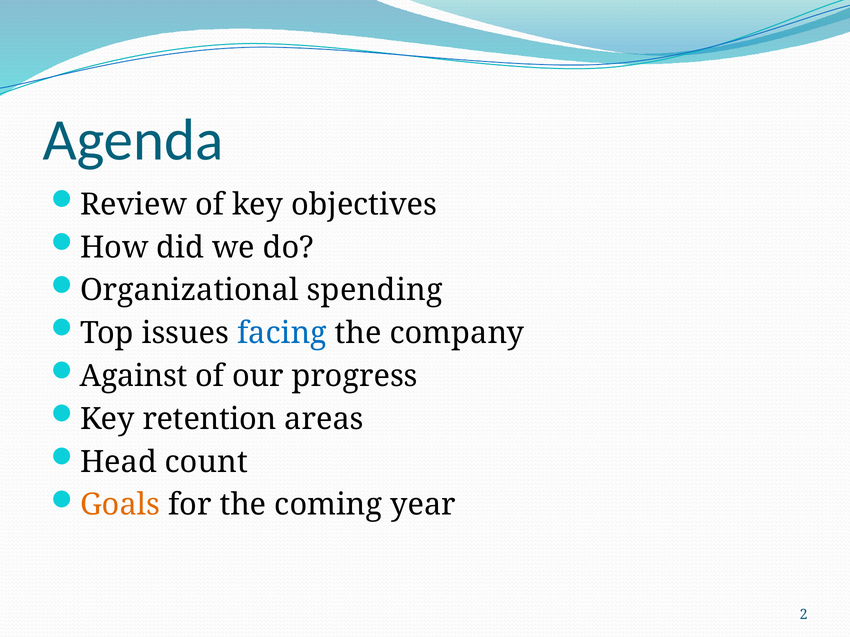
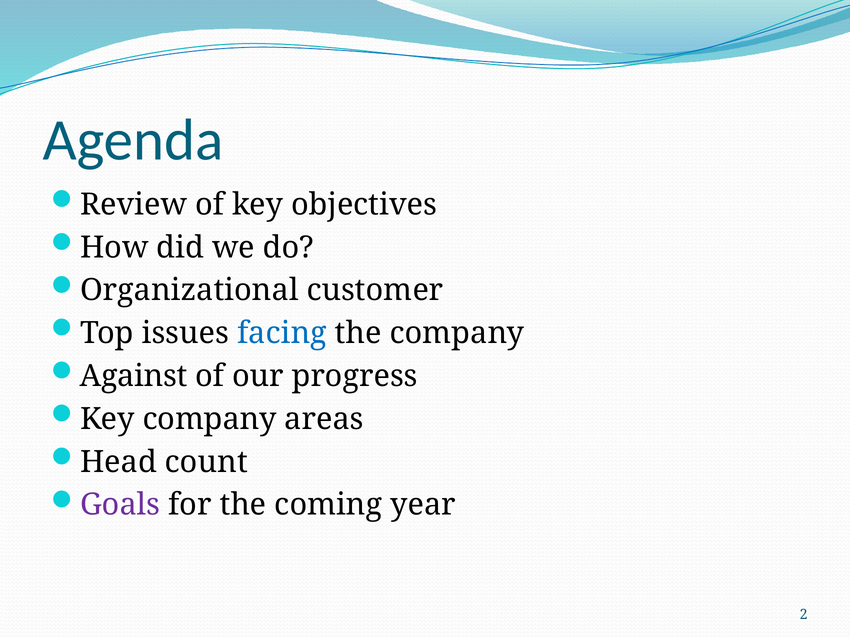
spending: spending -> customer (375, 291)
Key retention: retention -> company (210, 419)
Goals colour: orange -> purple (120, 505)
